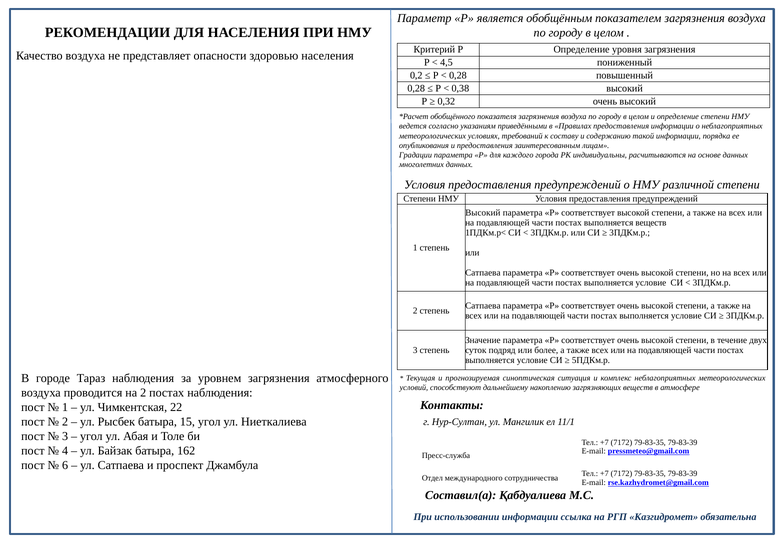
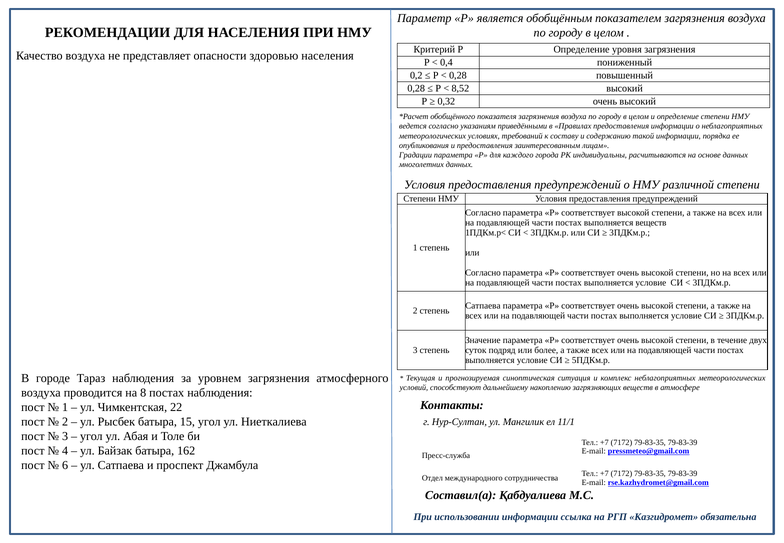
4,5: 4,5 -> 0,4 (446, 62)
0,38: 0,38 -> 8,52 (460, 88)
Высокий: Высокий -> Согласно (483, 213)
Сатпаева: Сатпаева -> Согласно (483, 273)
на 2: 2 -> 8 (143, 393)
